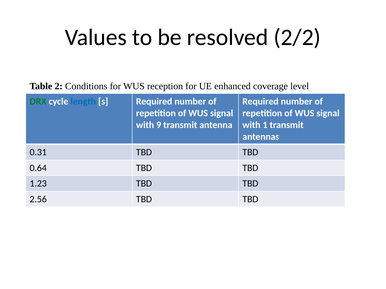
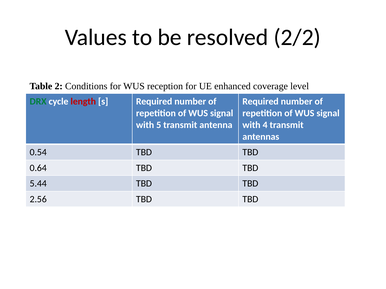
length colour: blue -> red (83, 102)
9: 9 -> 5 (159, 125)
1: 1 -> 4 (265, 125)
0.31: 0.31 -> 0.54 (38, 153)
1.23: 1.23 -> 5.44 (38, 184)
